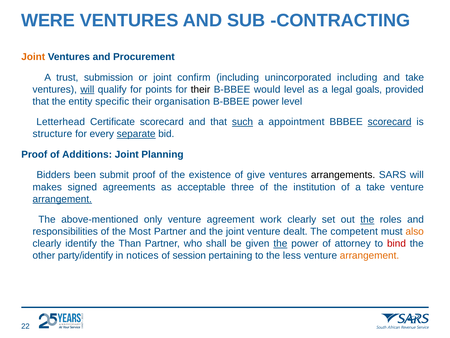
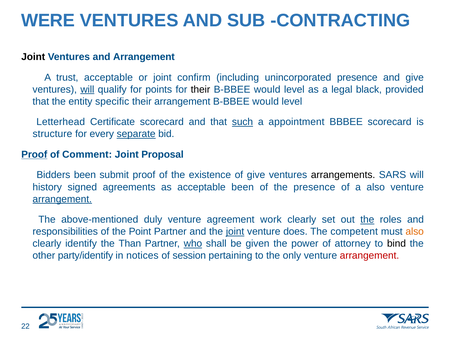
Joint colour: orange -> black (33, 57)
and Procurement: Procurement -> Arrangement (144, 57)
trust submission: submission -> acceptable (108, 77)
unincorporated including: including -> presence (357, 77)
and take: take -> give (415, 77)
goals: goals -> black (369, 89)
their organisation: organisation -> arrangement (182, 101)
power: power -> would (266, 101)
scorecard underline: present -> none (390, 122)
Proof underline: none -> present (34, 154)
Additions: Additions -> Comment (87, 154)
Planning: Planning -> Proposal (163, 154)
makes: makes -> history (47, 187)
acceptable three: three -> been (243, 187)
the institution: institution -> presence (314, 187)
a take: take -> also (376, 187)
only: only -> duly (153, 219)
Most: Most -> Point (140, 231)
joint underline: none -> present (235, 231)
dealt: dealt -> does (295, 231)
who underline: none -> present (193, 243)
the underline: present -> none (280, 243)
bind colour: red -> black (396, 243)
less: less -> only (292, 255)
arrangement colour: orange -> red (369, 255)
